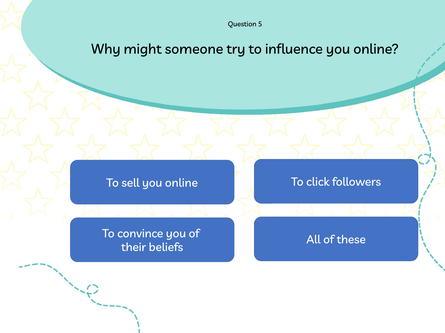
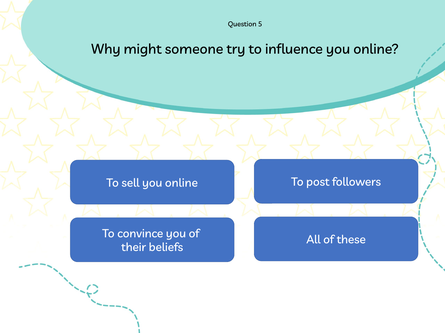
click: click -> post (318, 182)
